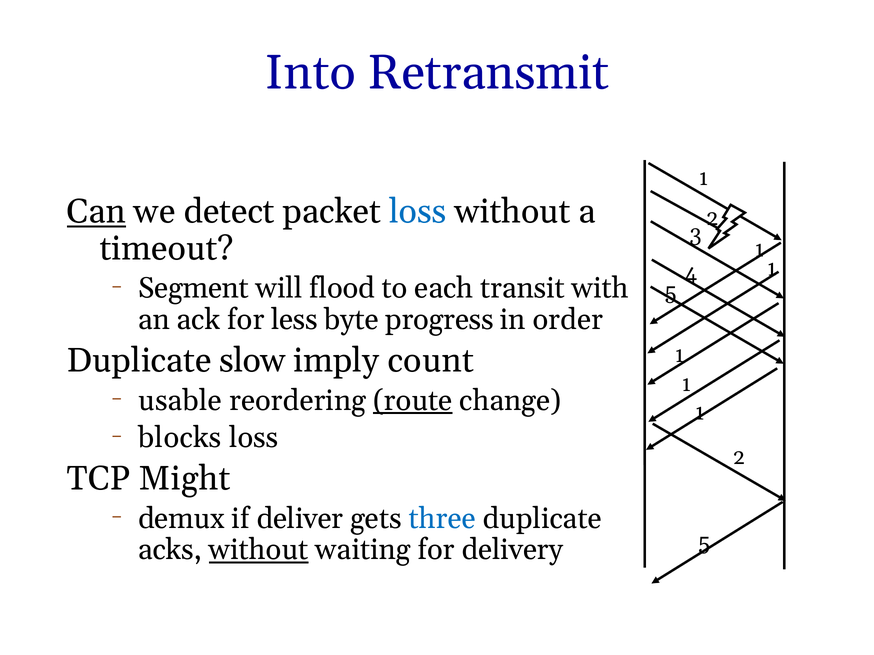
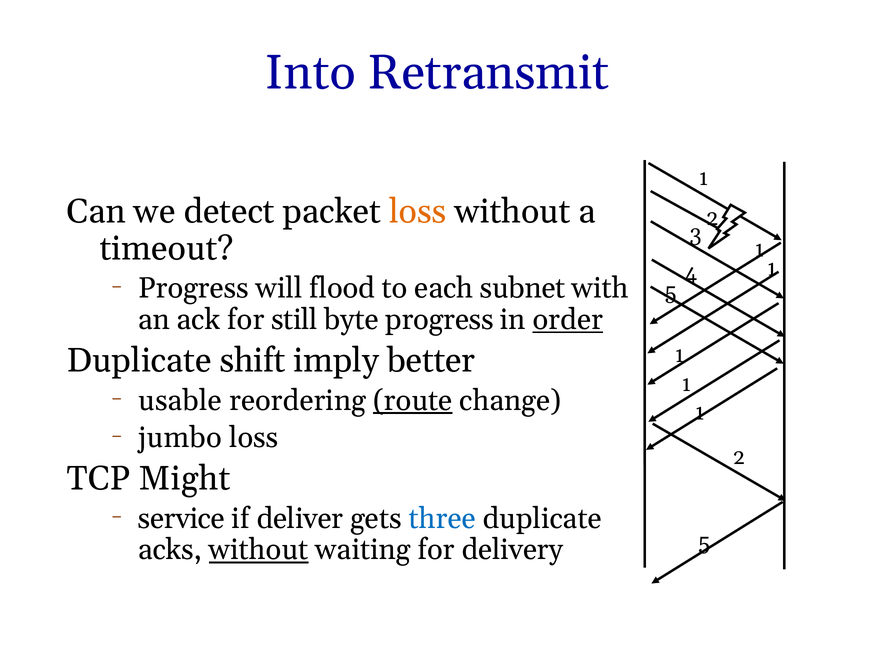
Can underline: present -> none (96, 212)
loss colour: blue -> orange (418, 212)
Segment: Segment -> Progress (193, 289)
transit: transit -> subnet (523, 289)
less: less -> still (294, 320)
order underline: none -> present (568, 320)
slow: slow -> shift (253, 361)
count: count -> better (431, 361)
blocks: blocks -> jumbo (180, 438)
demux: demux -> service (181, 519)
